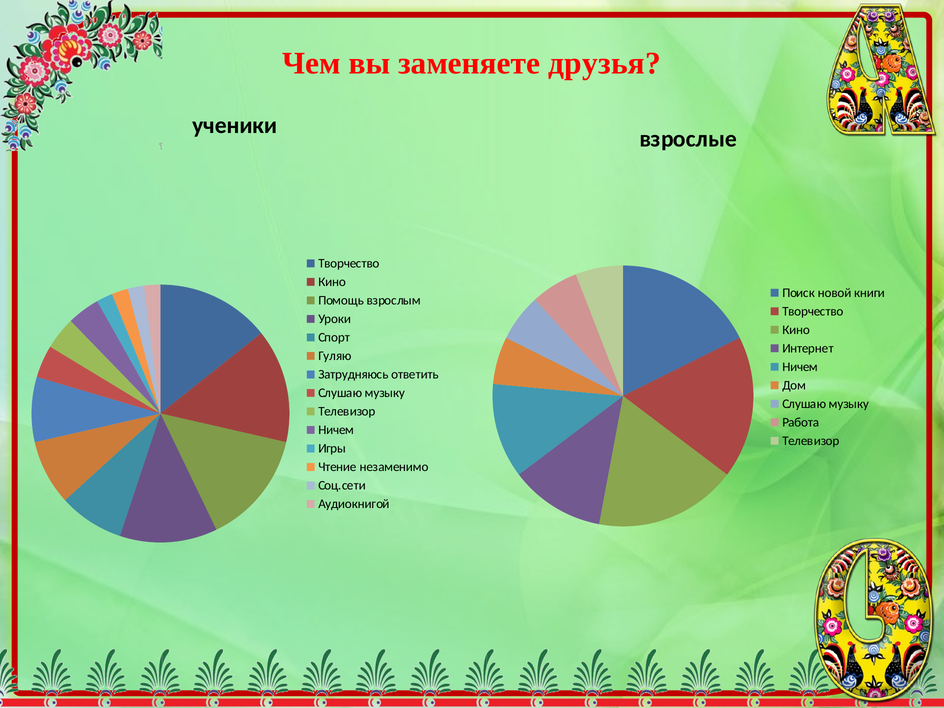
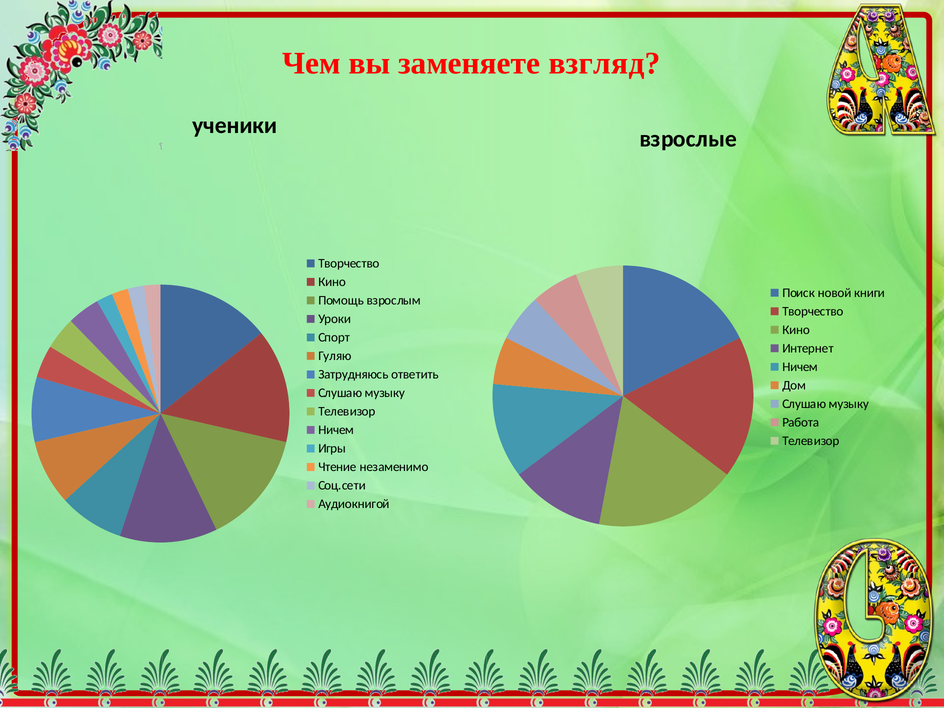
друзья: друзья -> взгляд (605, 63)
